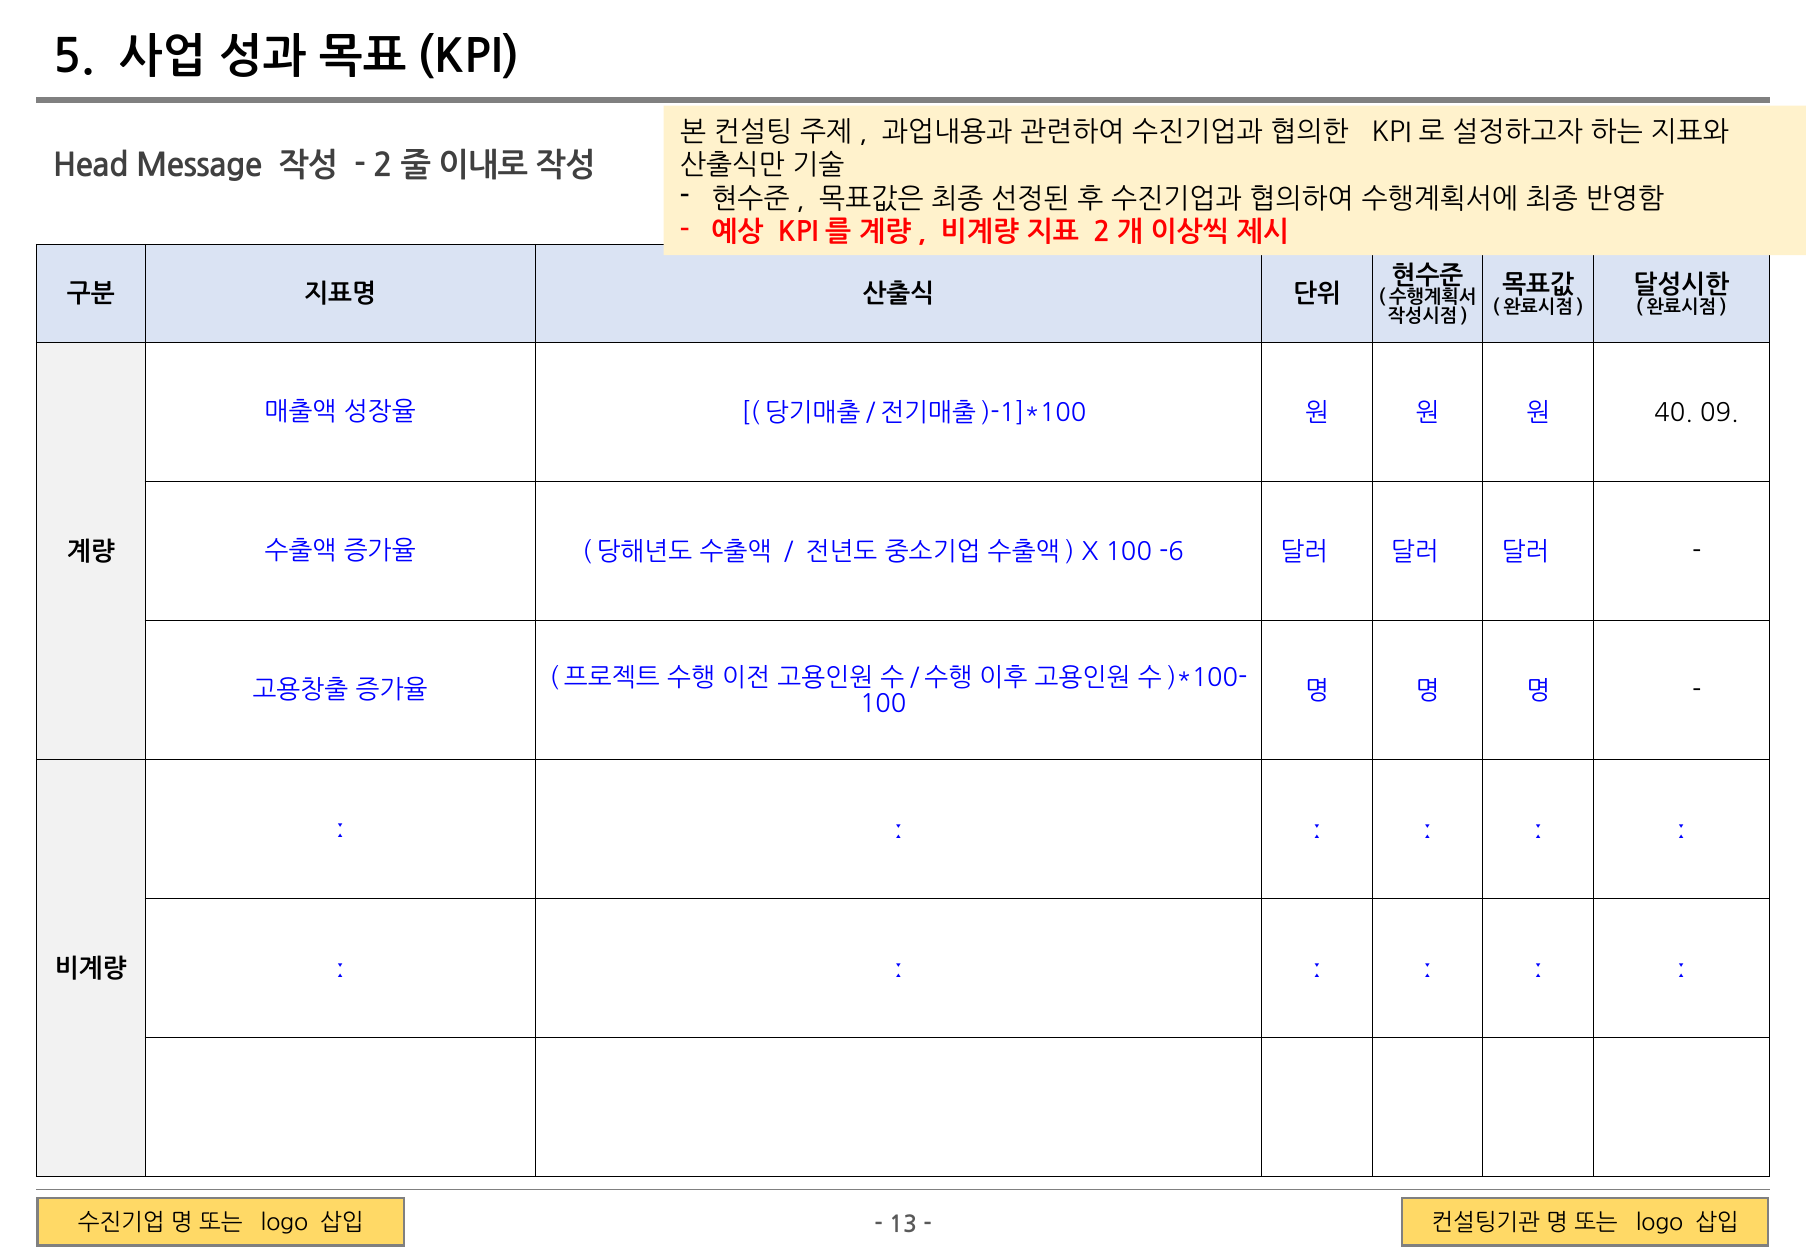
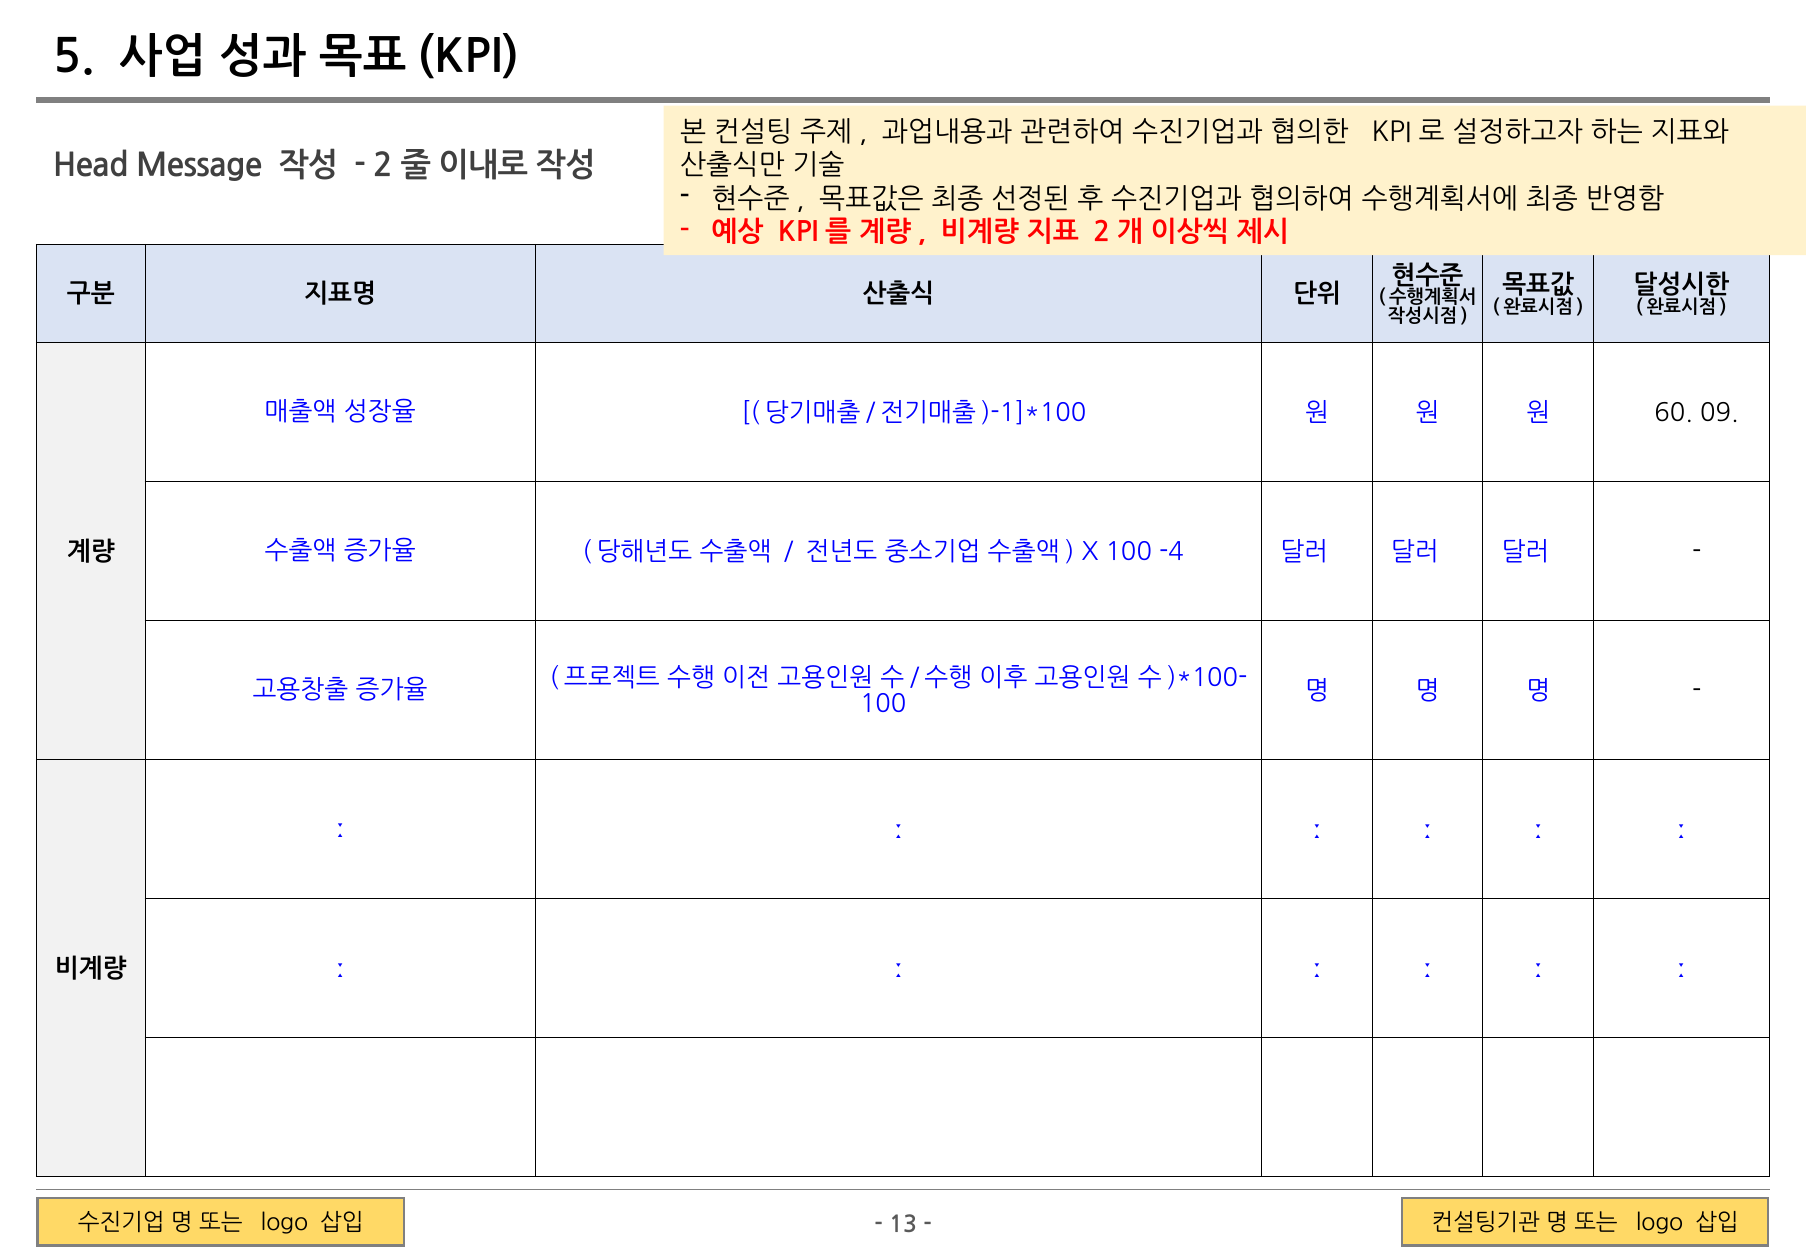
40: 40 -> 60 (1674, 413)
-6: -6 -> -4 (1172, 552)
